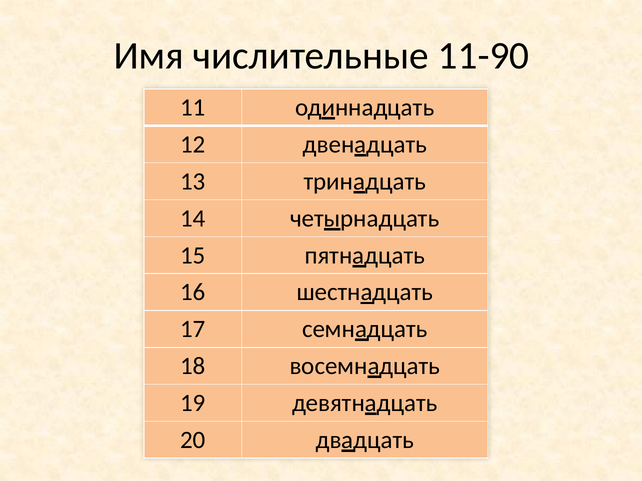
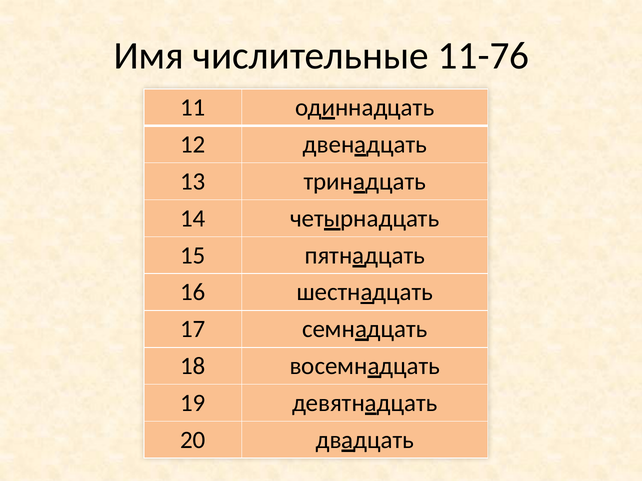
11-90: 11-90 -> 11-76 (484, 56)
